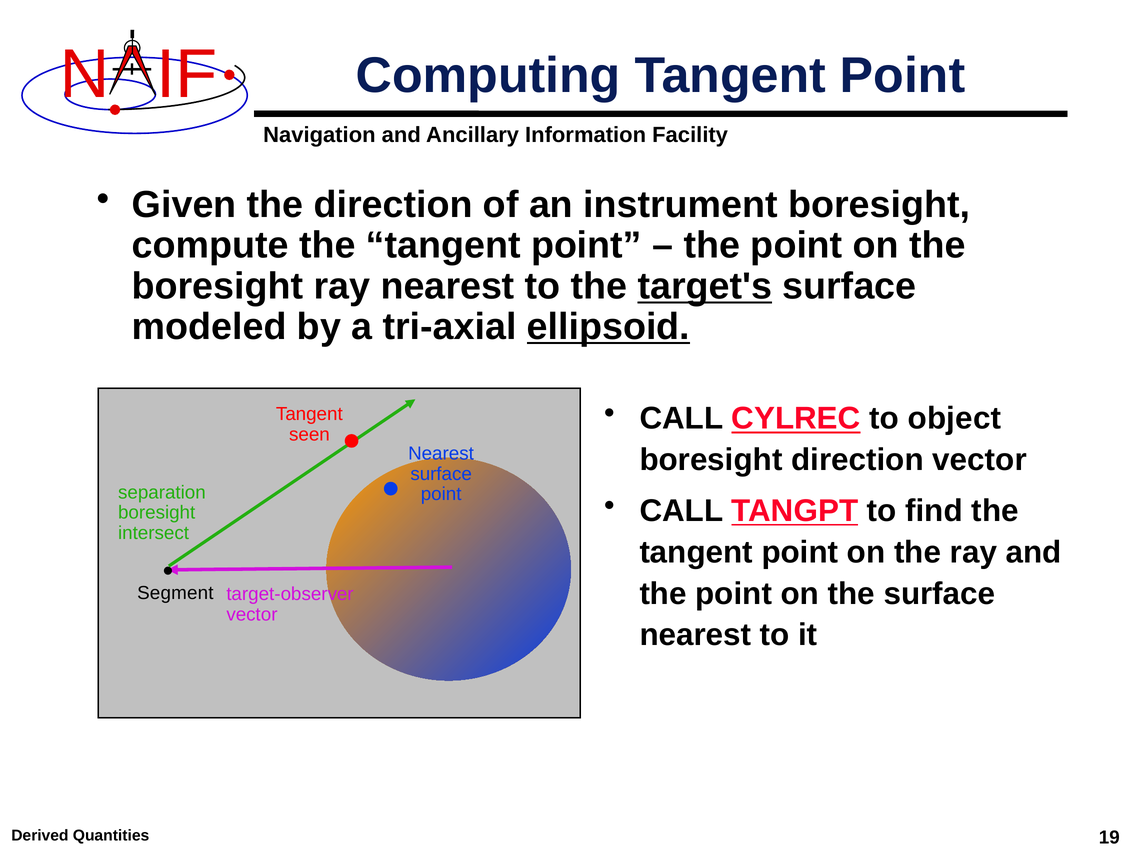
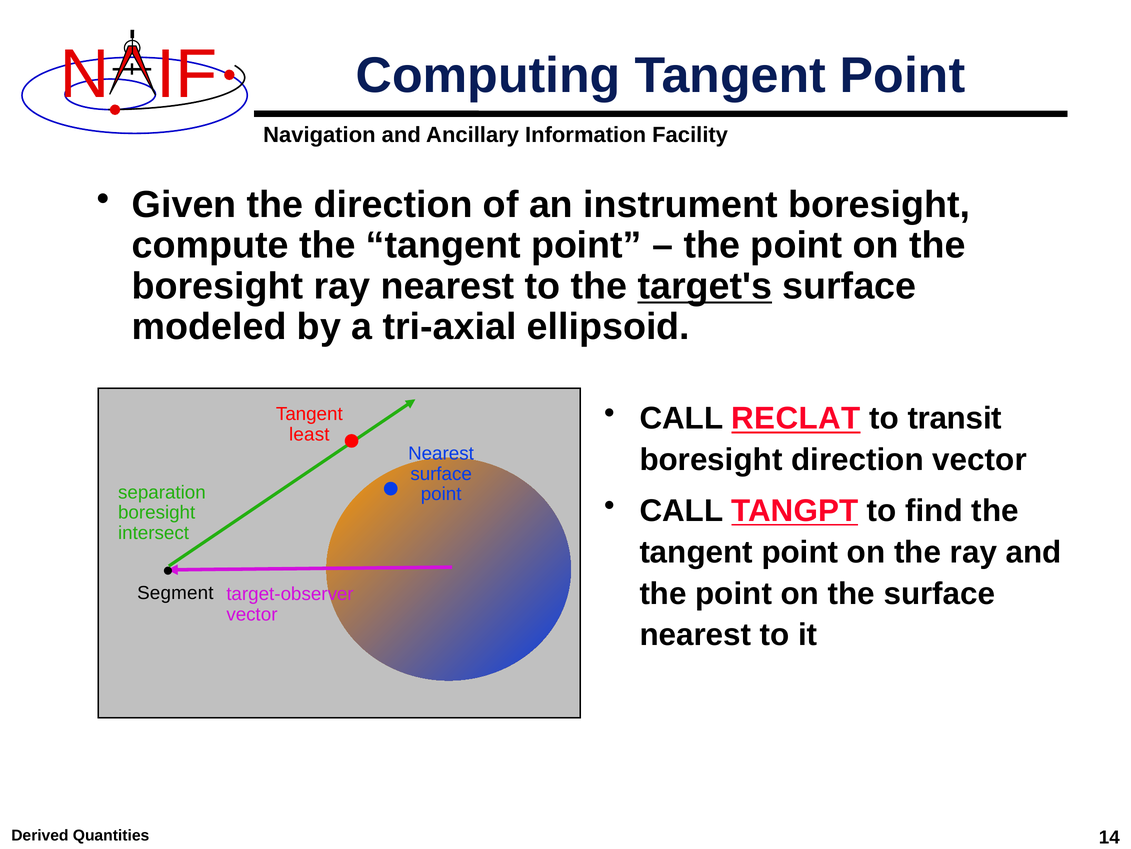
ellipsoid underline: present -> none (608, 327)
CYLREC: CYLREC -> RECLAT (796, 418)
object: object -> transit (955, 418)
seen: seen -> least (309, 434)
19: 19 -> 14 (1109, 837)
